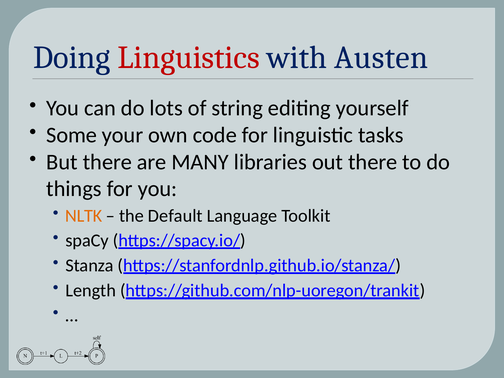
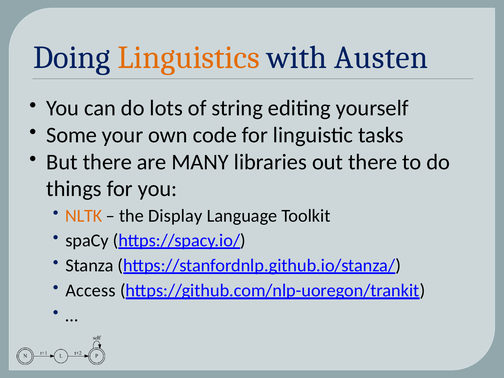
Linguistics colour: red -> orange (189, 57)
Default: Default -> Display (175, 216)
Length: Length -> Access (91, 291)
